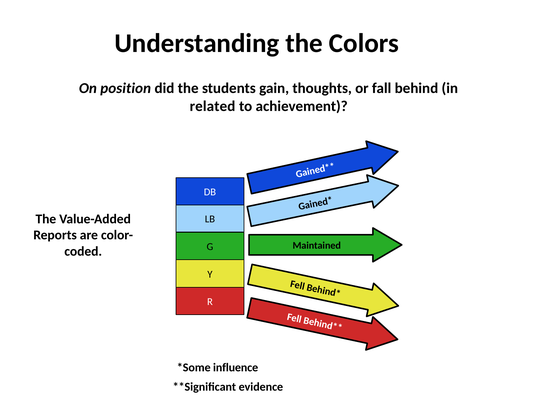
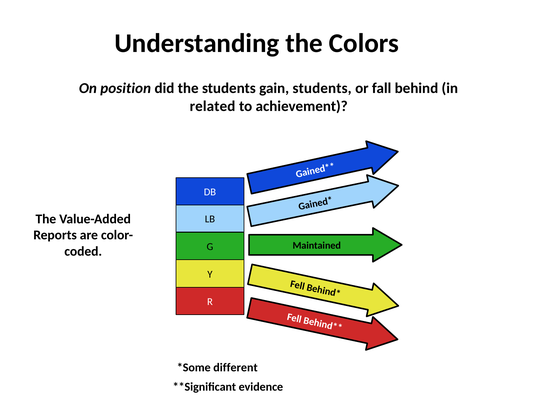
gain thoughts: thoughts -> students (322, 88)
influence: influence -> different (236, 368)
